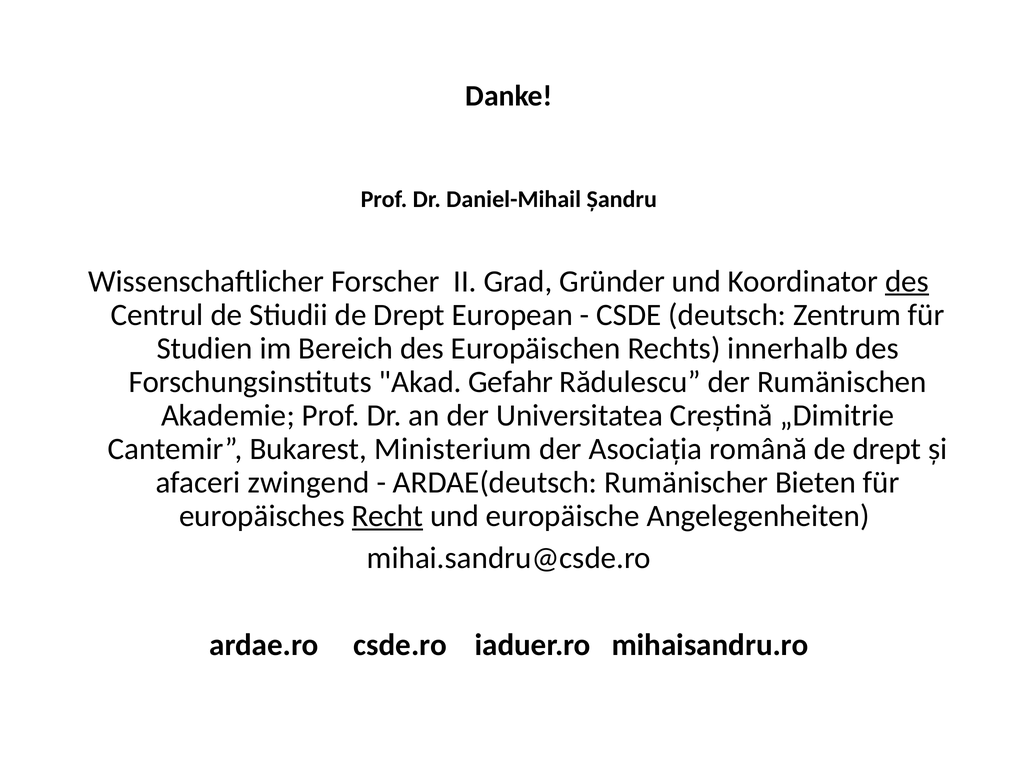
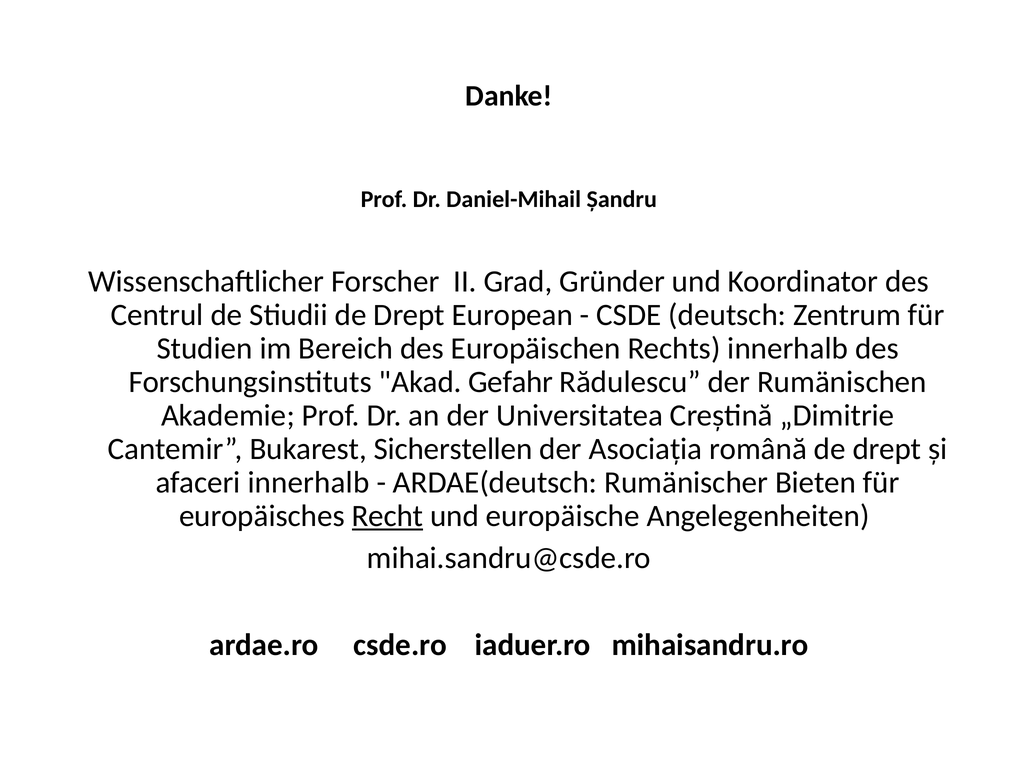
des underline: present -> none (907, 281)
Ministerium: Ministerium -> Sicherstellen (453, 449)
afaceri zwingend: zwingend -> innerhalb (309, 483)
